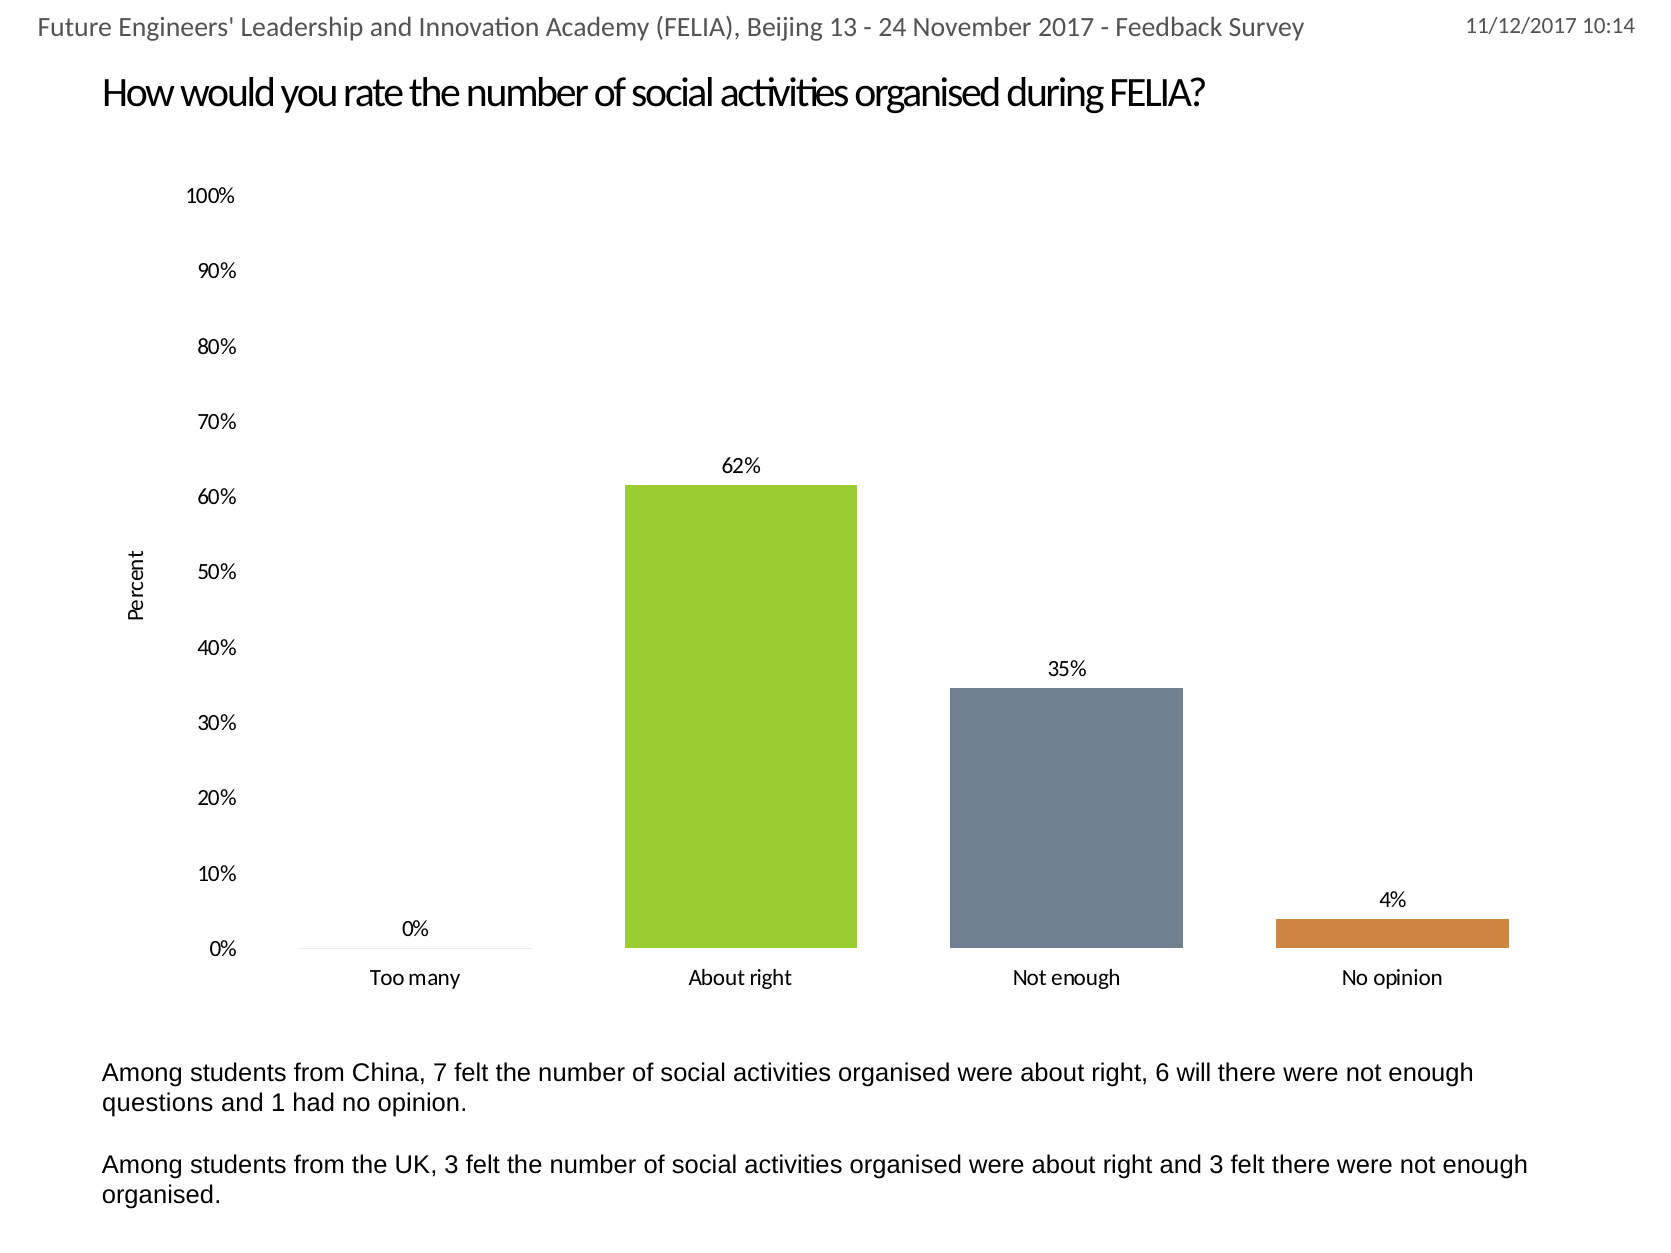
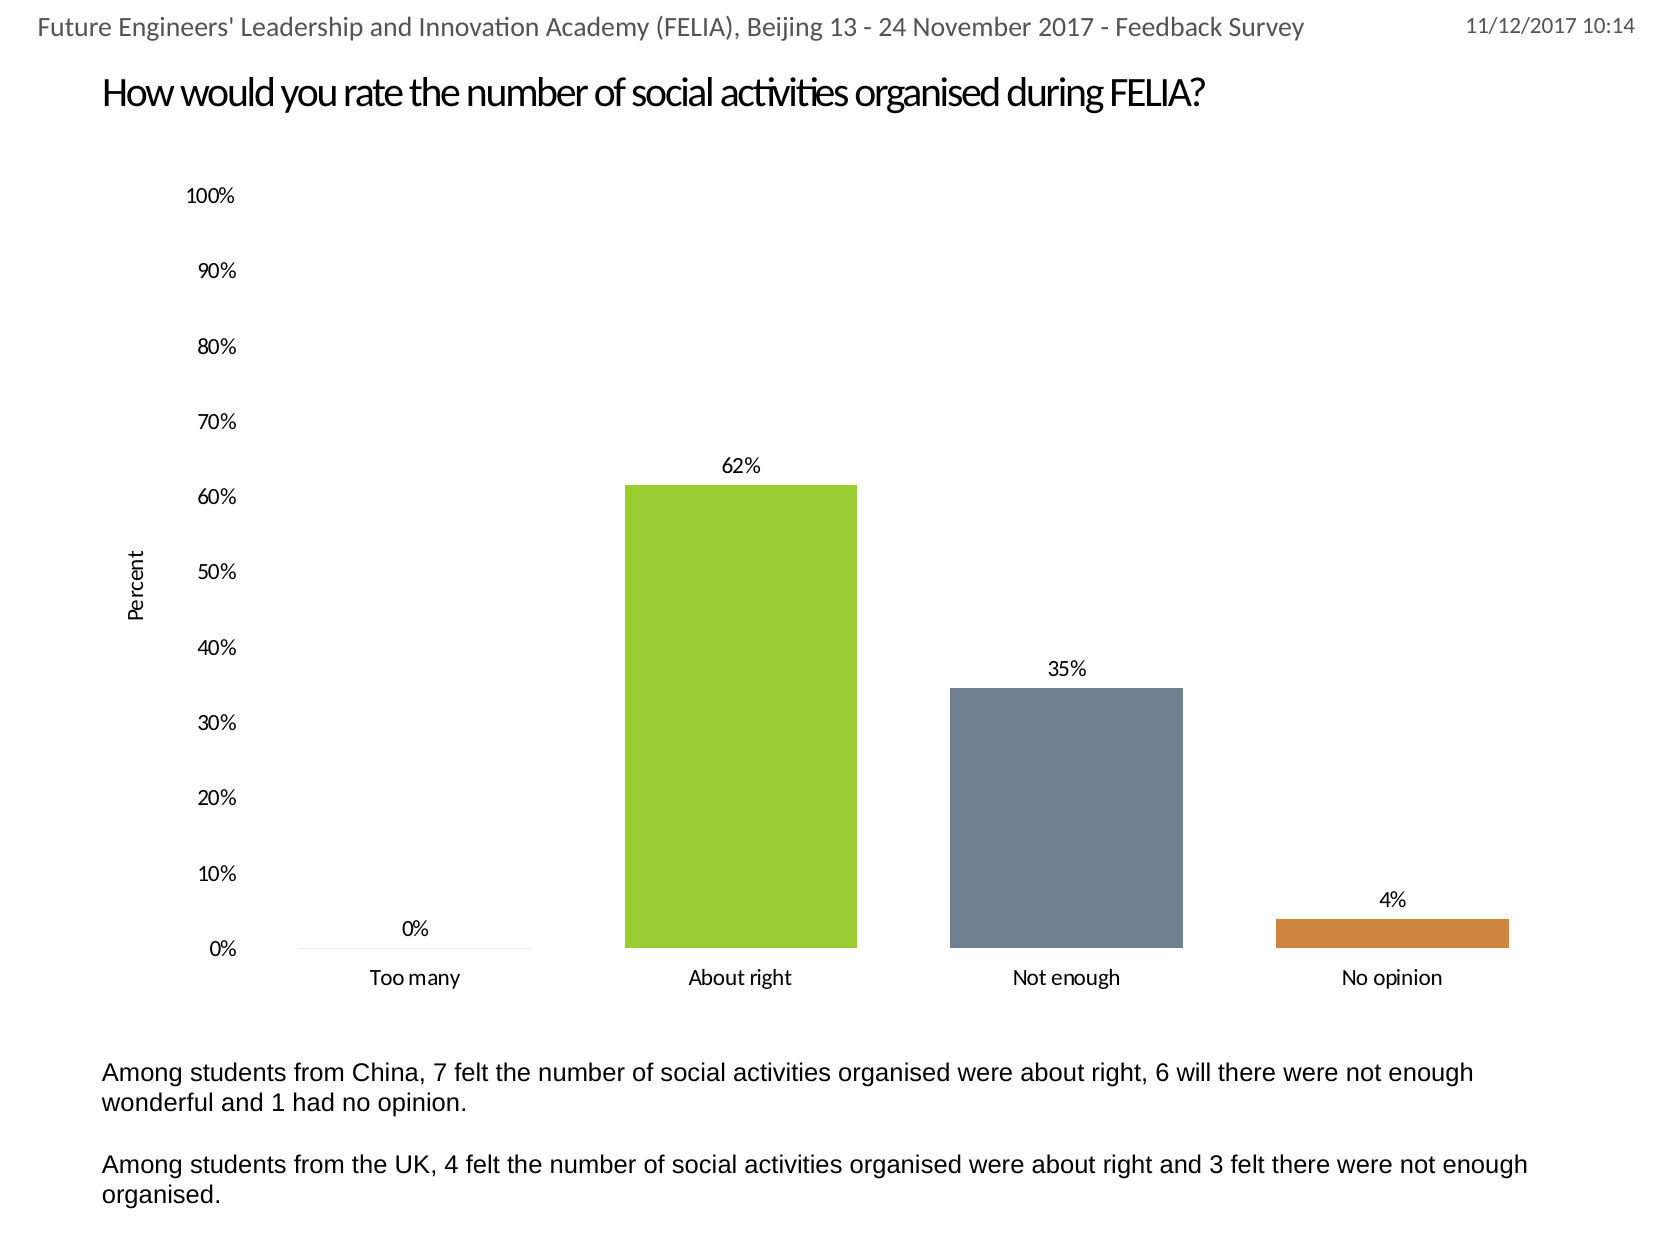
questions: questions -> wonderful (158, 1104)
UK 3: 3 -> 4 (452, 1165)
